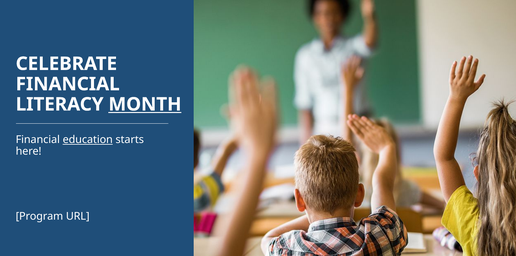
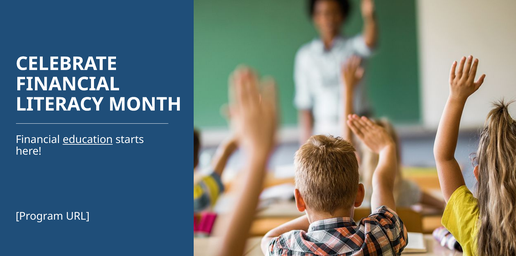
MONTH underline: present -> none (145, 104)
